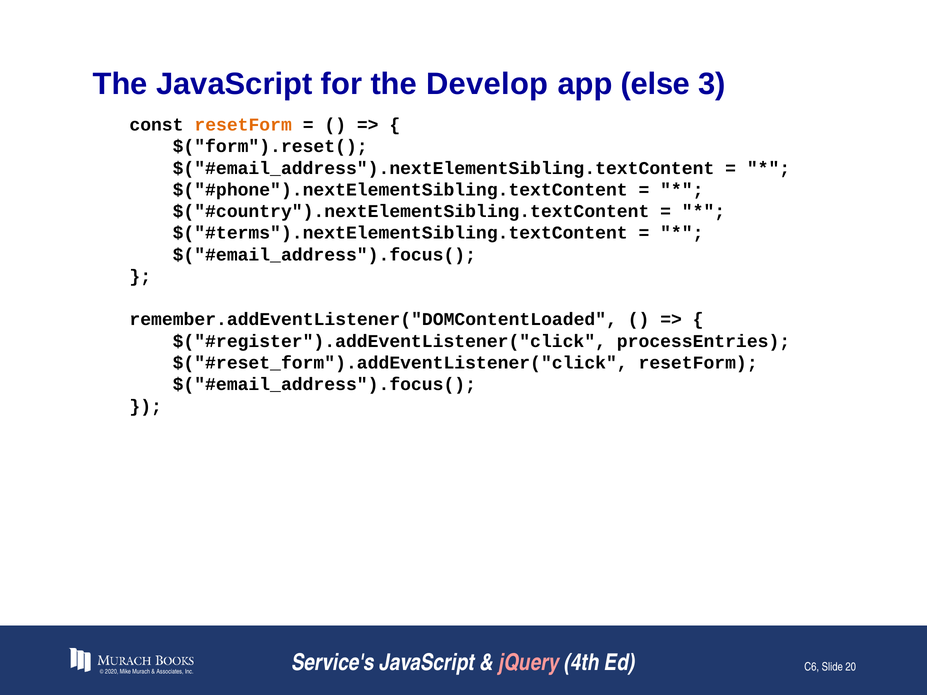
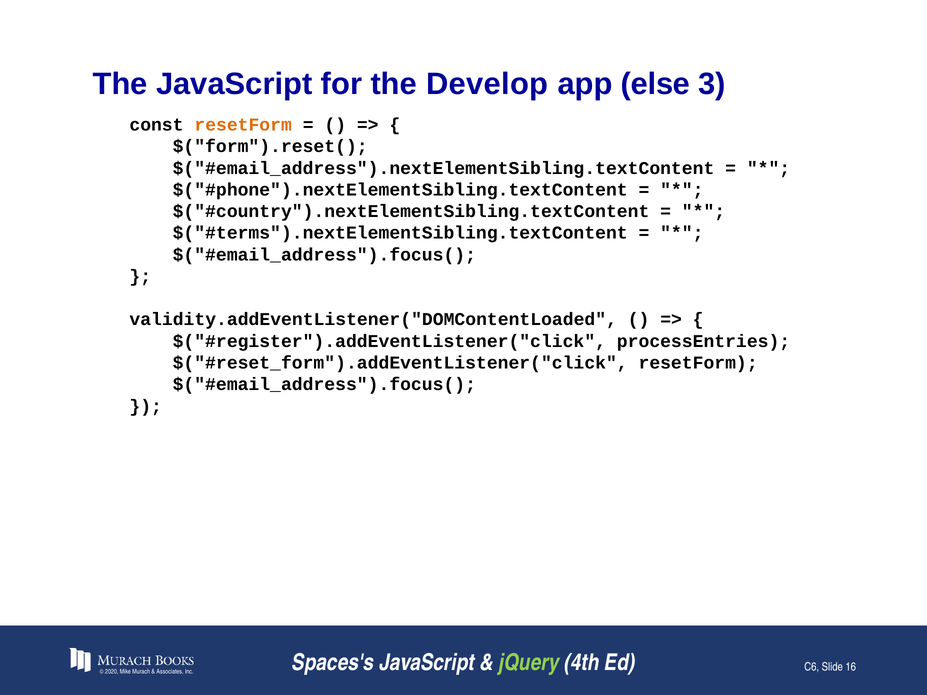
remember.addEventListener("DOMContentLoaded: remember.addEventListener("DOMContentLoaded -> validity.addEventListener("DOMContentLoaded (373, 320)
Service's: Service's -> Spaces's (333, 663)
jQuery colour: pink -> light green (529, 663)
20: 20 -> 16 (851, 667)
